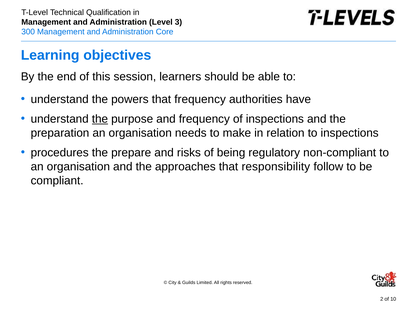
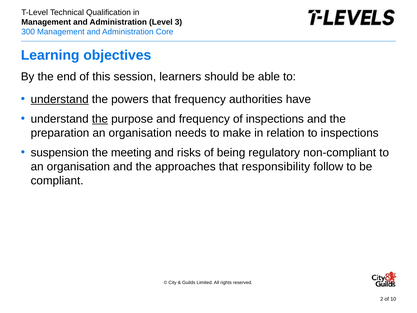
understand underline: none -> present (60, 99)
procedures: procedures -> suspension (60, 153)
prepare: prepare -> meeting (131, 153)
